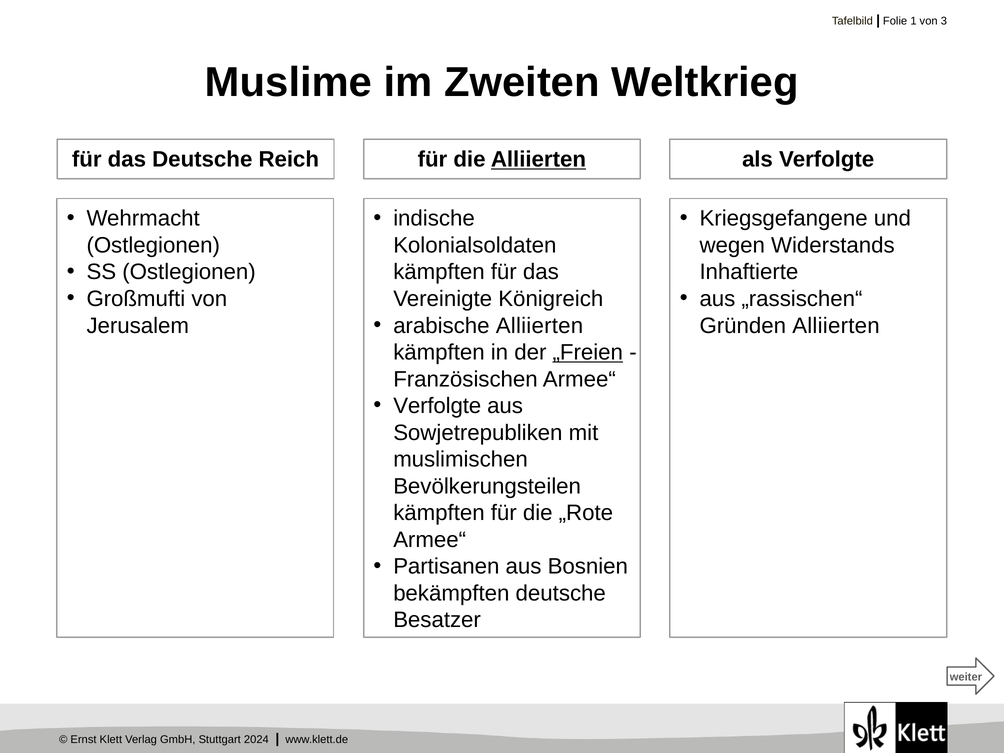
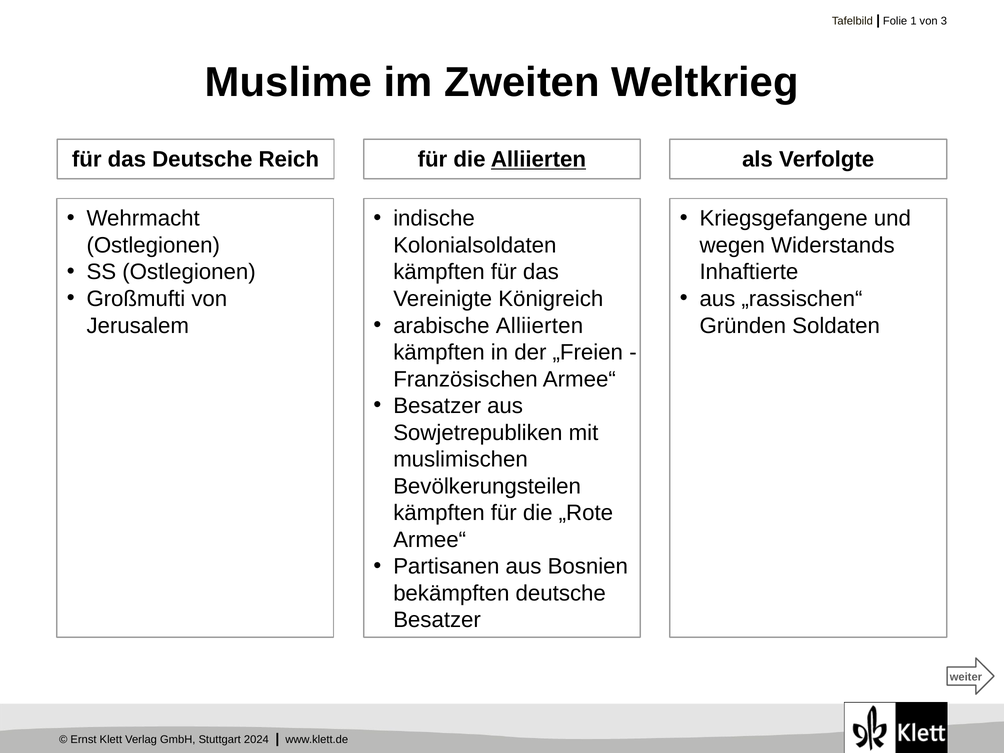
Gründen Alliierten: Alliierten -> Soldaten (836, 326)
„Freien underline: present -> none (588, 352)
Verfolgte: Verfolgte -> Besatzer (437, 406)
